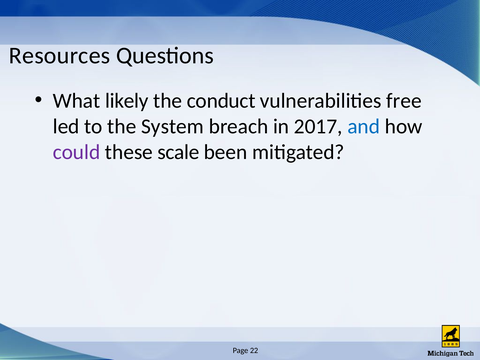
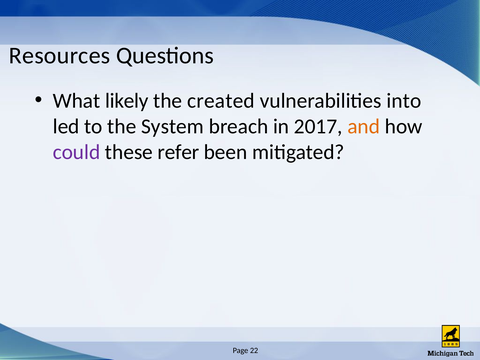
conduct: conduct -> created (221, 101)
free: free -> into (404, 101)
and colour: blue -> orange (364, 126)
scale: scale -> refer (178, 152)
